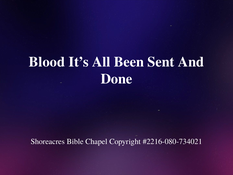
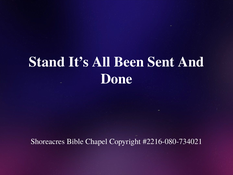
Blood: Blood -> Stand (47, 62)
